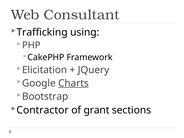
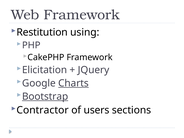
Web Consultant: Consultant -> Framework (82, 15)
Trafficking: Trafficking -> Restitution (42, 32)
Bootstrap underline: none -> present (45, 96)
grant: grant -> users (97, 110)
